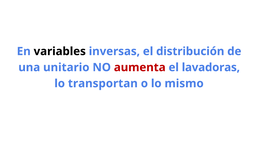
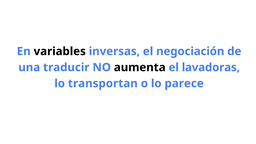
distribución: distribución -> negociación (190, 51)
unitario: unitario -> traducir (66, 67)
aumenta colour: red -> black (140, 67)
mismo: mismo -> parece (184, 83)
